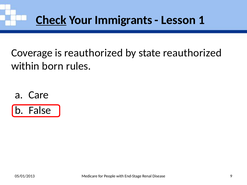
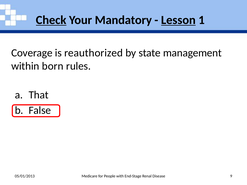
Immigrants: Immigrants -> Mandatory (123, 20)
Lesson underline: none -> present (178, 20)
state reauthorized: reauthorized -> management (192, 53)
Care: Care -> That (39, 95)
